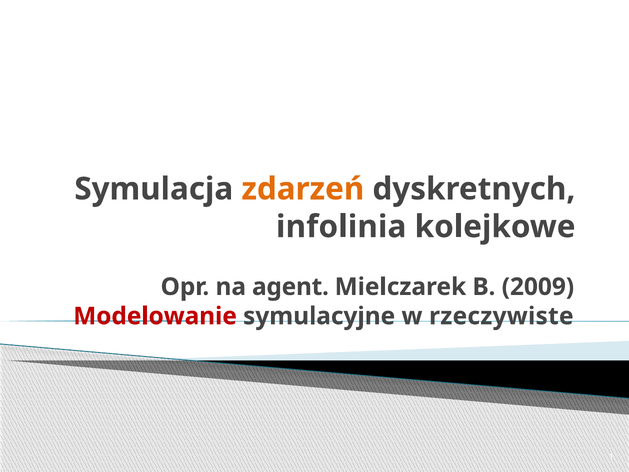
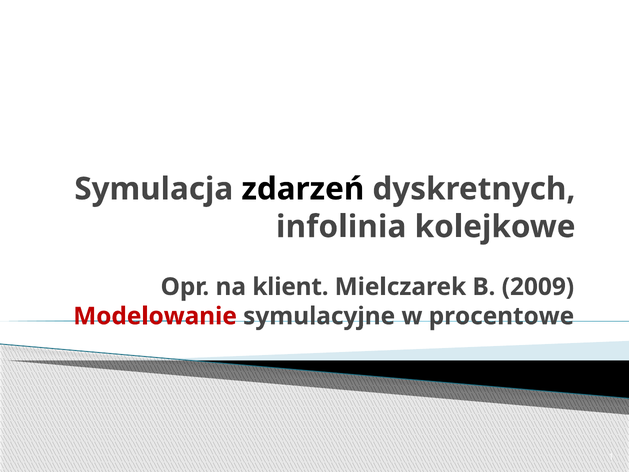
zdarzeń colour: orange -> black (303, 189)
agent: agent -> klient (290, 287)
rzeczywiste: rzeczywiste -> procentowe (501, 316)
